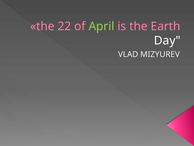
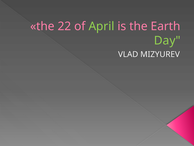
Day colour: white -> light green (167, 40)
